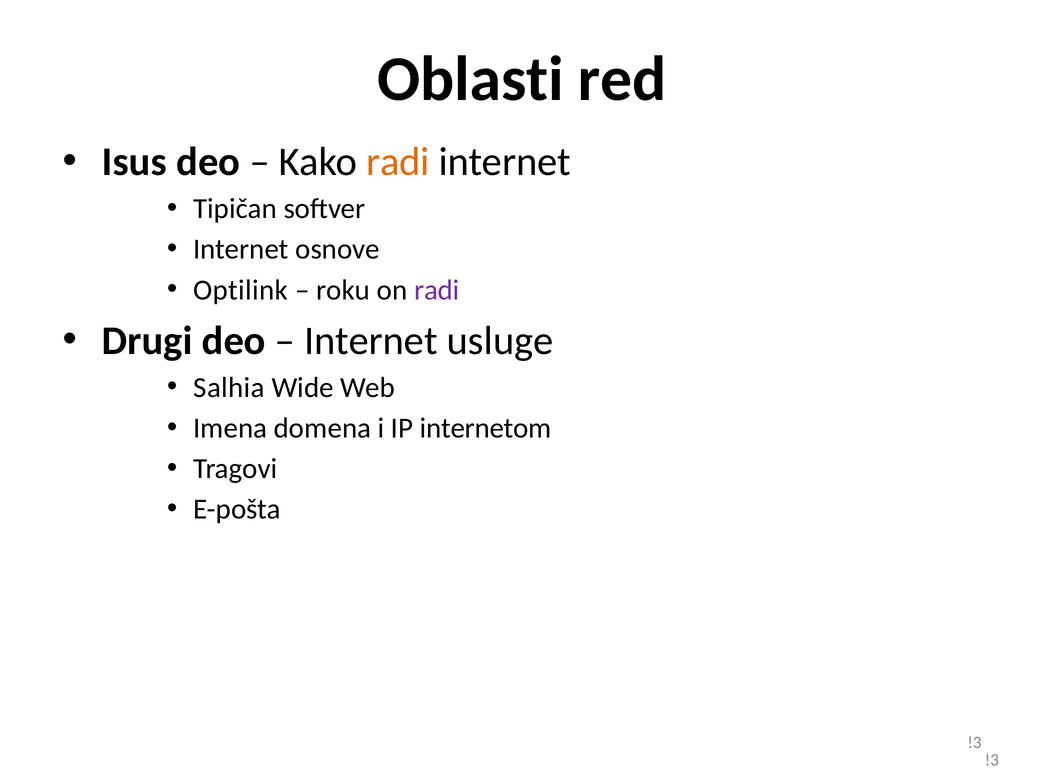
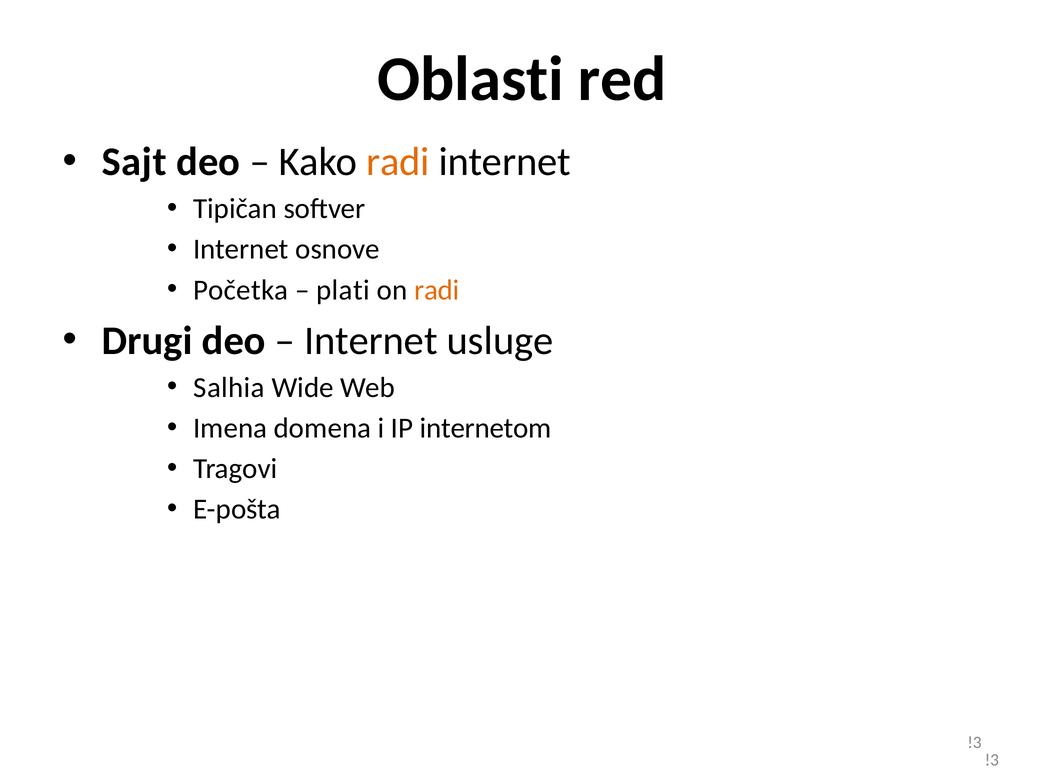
Isus: Isus -> Sajt (134, 162)
Optilink: Optilink -> Početka (241, 290)
roku: roku -> plati (343, 290)
radi colour: purple -> orange (437, 290)
